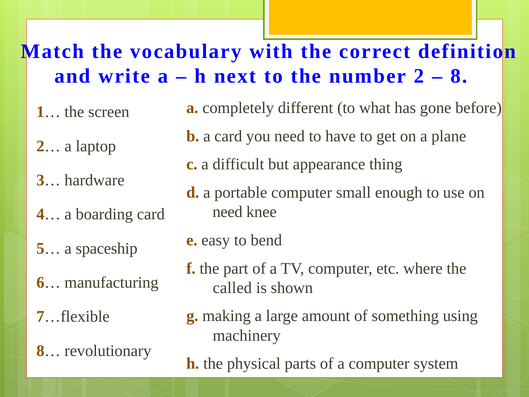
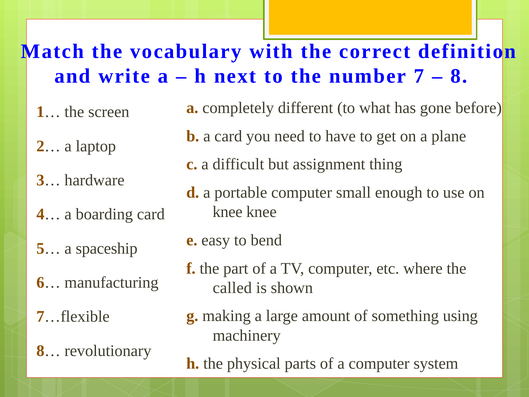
2: 2 -> 7 (419, 76)
appearance: appearance -> assignment (329, 164)
need: need -> knee (228, 212)
